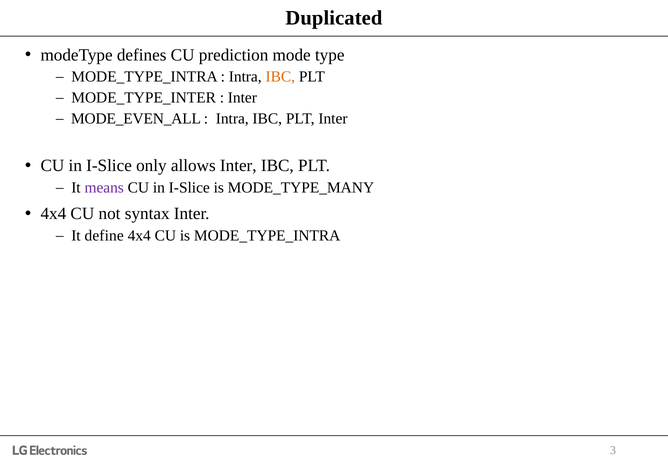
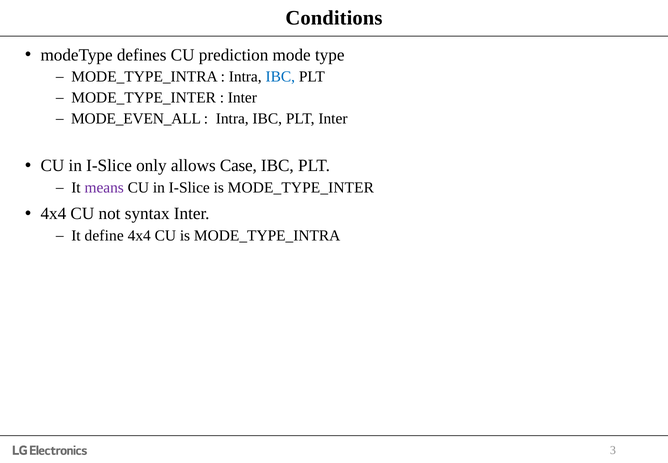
Duplicated: Duplicated -> Conditions (334, 18)
IBC colour: orange -> blue (280, 77)
allows Inter: Inter -> Case (238, 166)
is MODE_TYPE_MANY: MODE_TYPE_MANY -> MODE_TYPE_INTER (301, 187)
